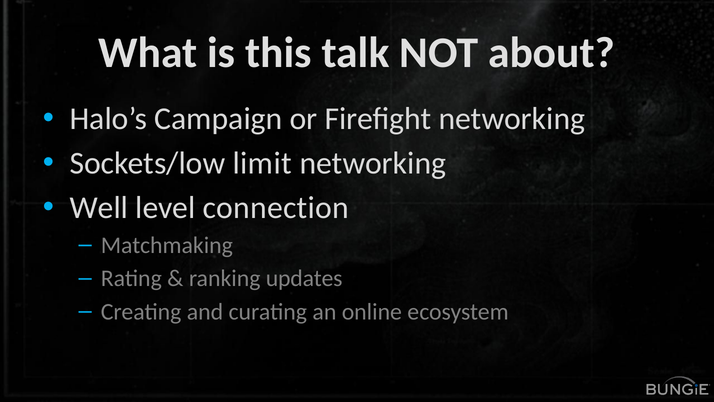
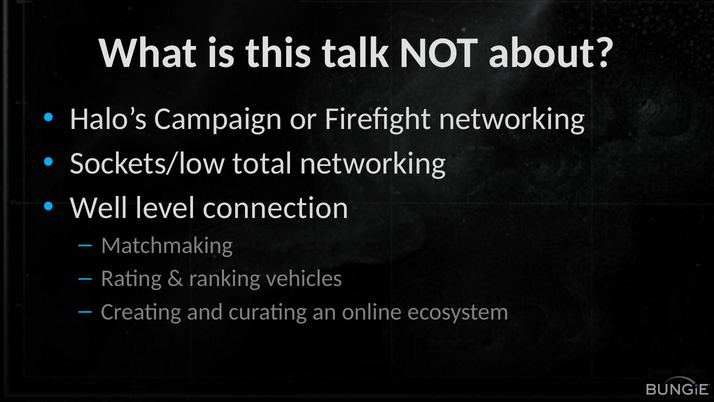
limit: limit -> total (263, 163)
updates: updates -> vehicles (304, 278)
